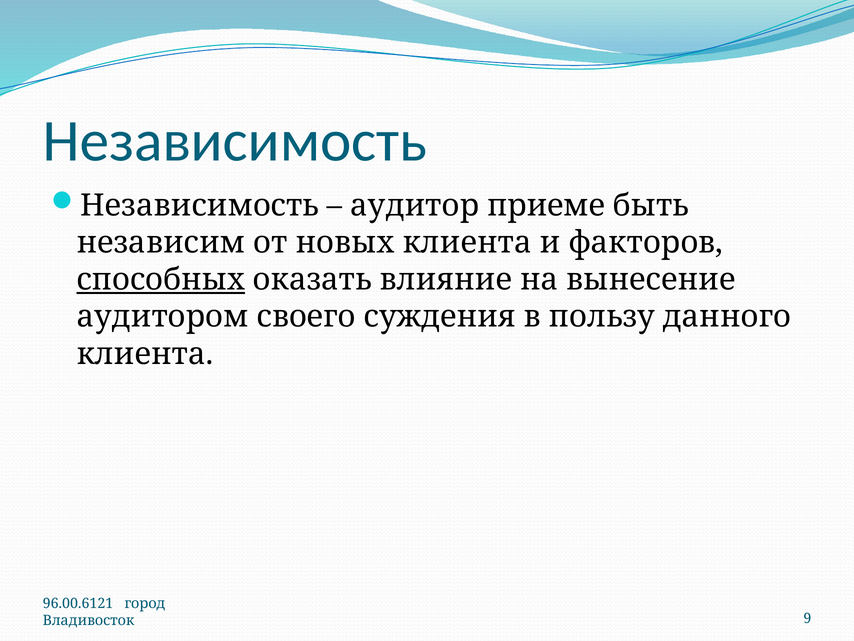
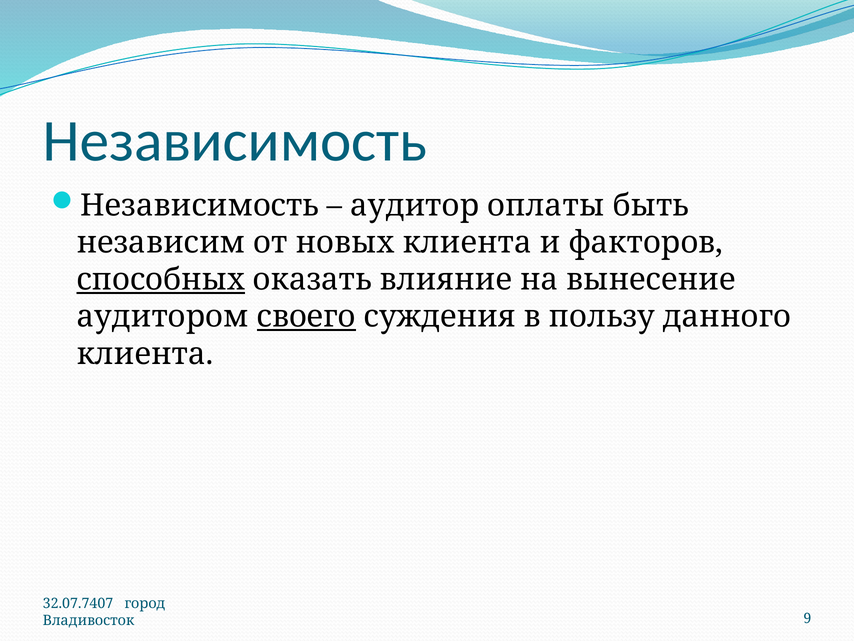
приеме: приеме -> оплаты (546, 206)
своего underline: none -> present (306, 317)
96.00.6121: 96.00.6121 -> 32.07.7407 (78, 603)
